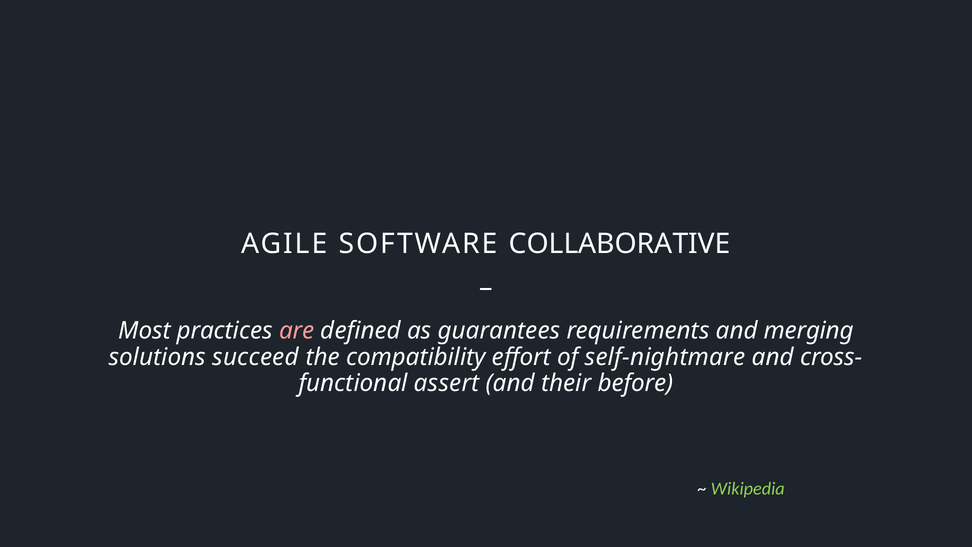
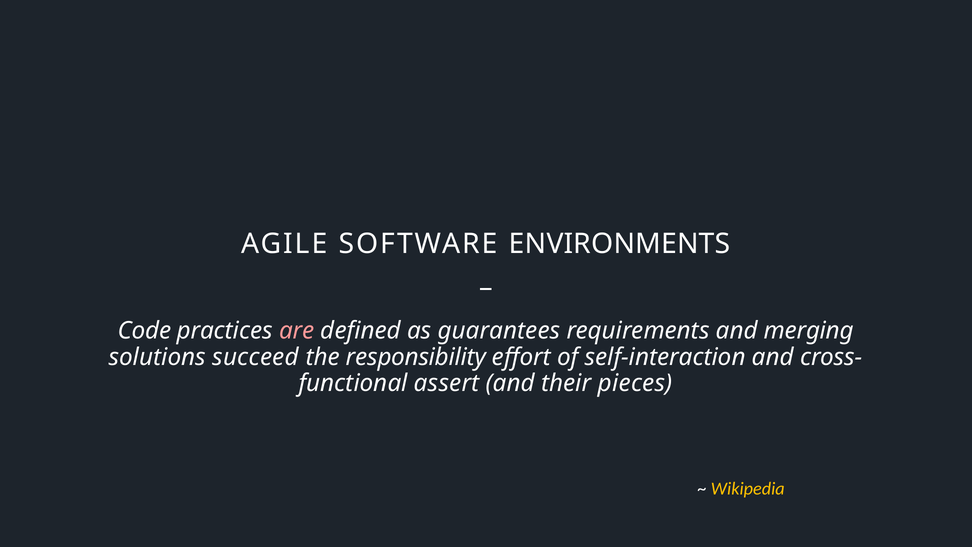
COLLABORATIVE: COLLABORATIVE -> ENVIRONMENTS (620, 244)
Most: Most -> Code (144, 331)
compatibility: compatibility -> responsibility (416, 357)
self-nightmare: self-nightmare -> self-interaction (665, 357)
before: before -> pieces (635, 383)
Wikipedia colour: light green -> yellow (748, 488)
